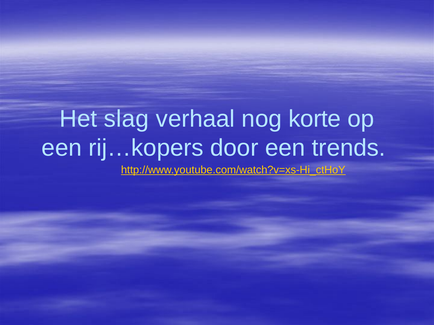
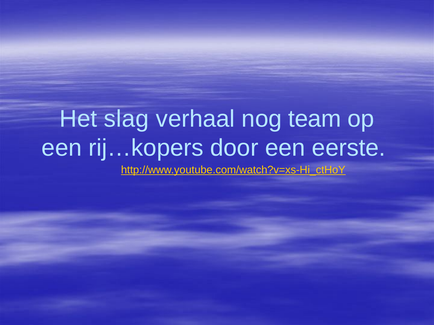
korte: korte -> team (315, 119)
trends: trends -> eerste (349, 148)
